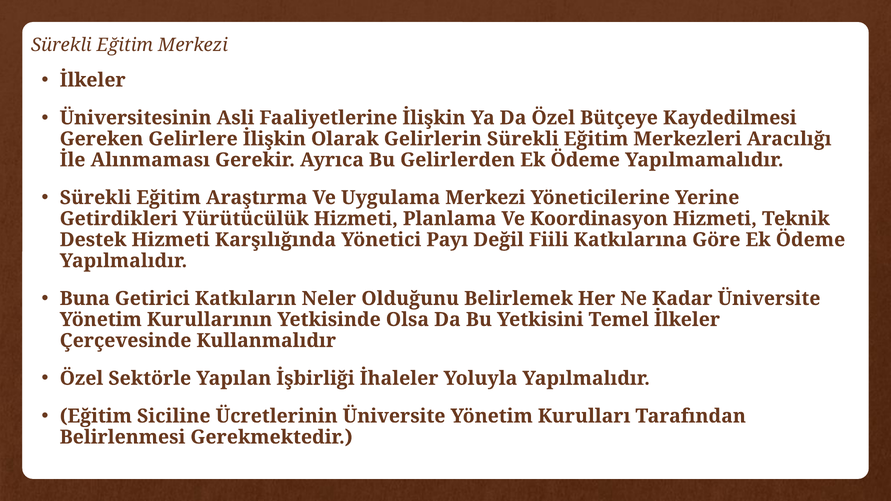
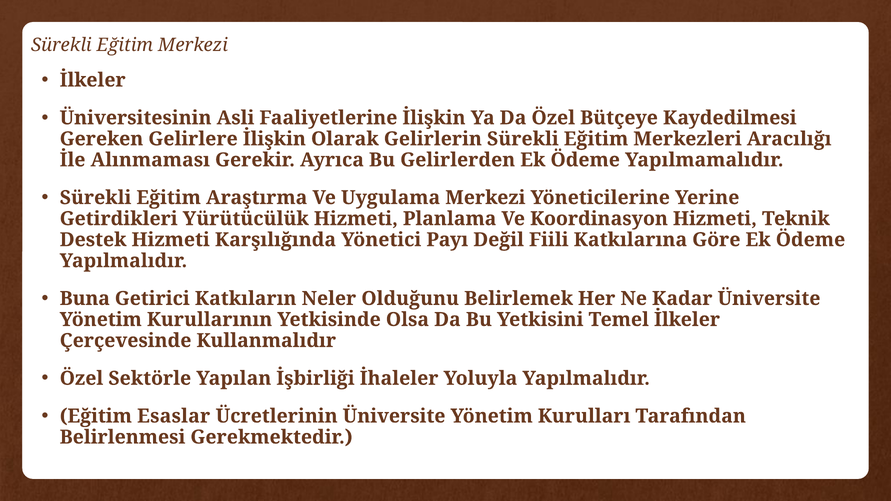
Siciline: Siciline -> Esaslar (174, 416)
